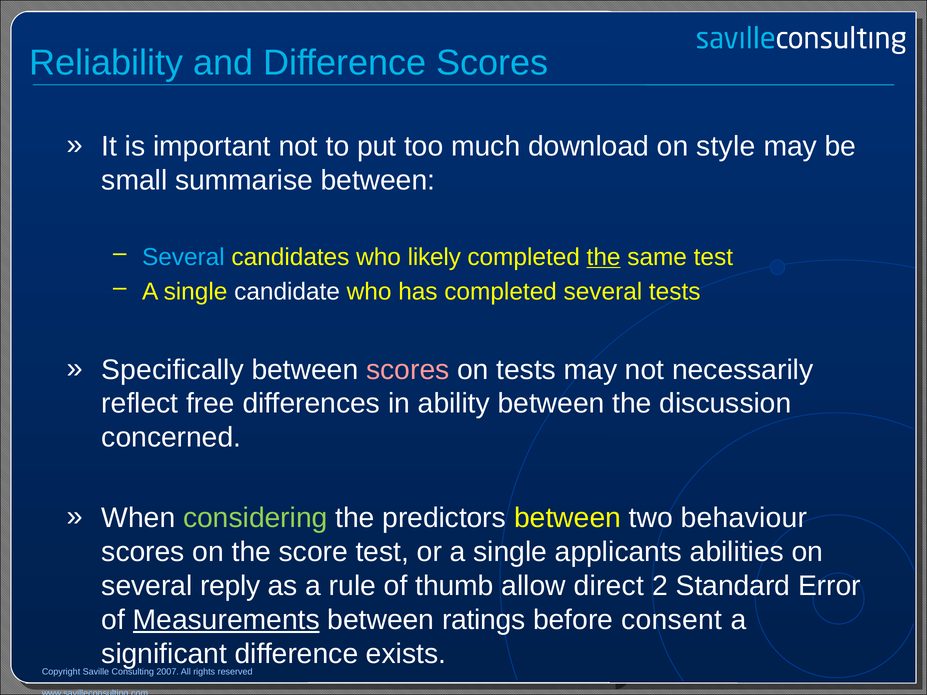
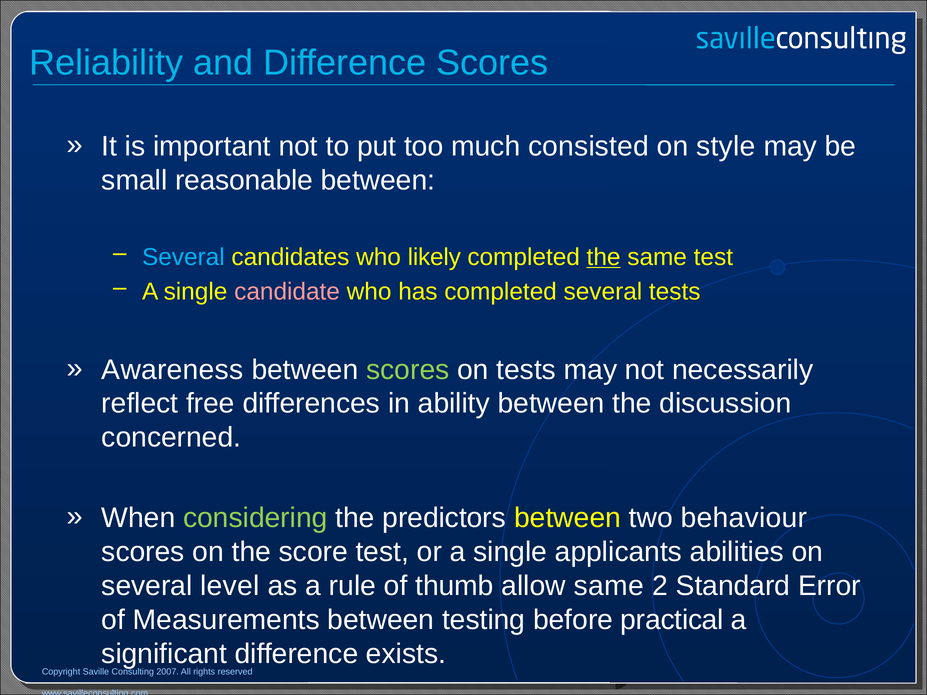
download: download -> consisted (589, 146)
summarise: summarise -> reasonable (244, 180)
candidate colour: white -> pink (287, 292)
Specifically: Specifically -> Awareness (173, 370)
scores colour: pink -> light green (408, 370)
reply: reply -> level (230, 586)
allow direct: direct -> same (609, 586)
Measurements underline: present -> none (226, 620)
ratings: ratings -> testing (484, 620)
consent: consent -> practical (672, 620)
